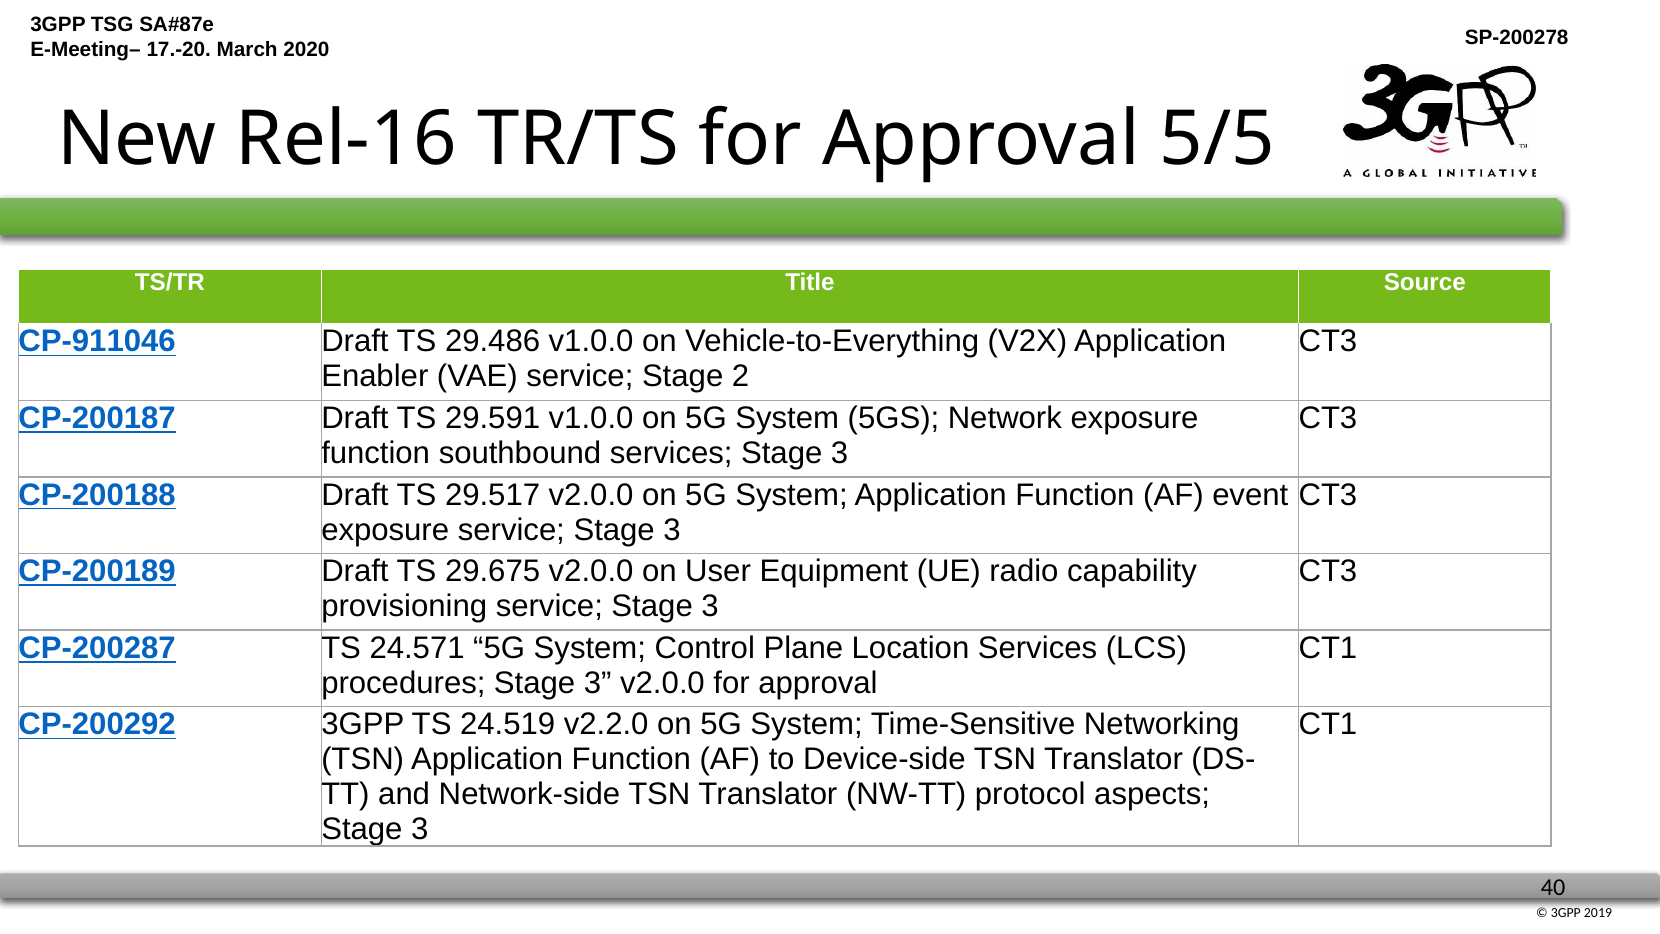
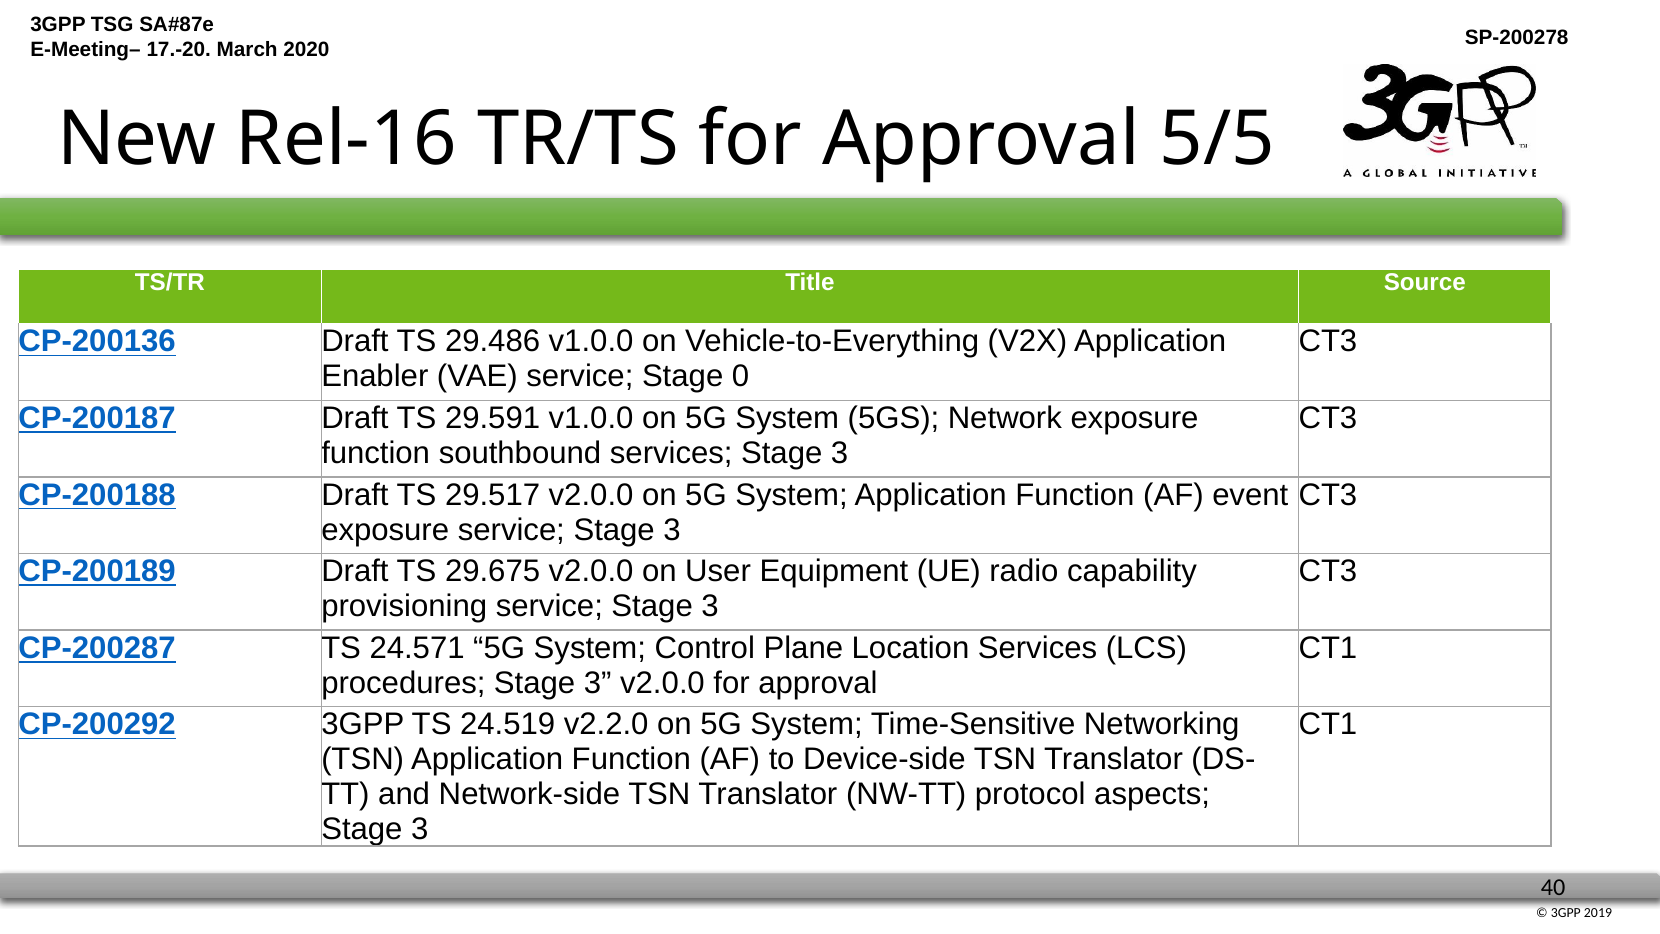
CP-911046: CP-911046 -> CP-200136 (97, 342)
2: 2 -> 0 (741, 376)
